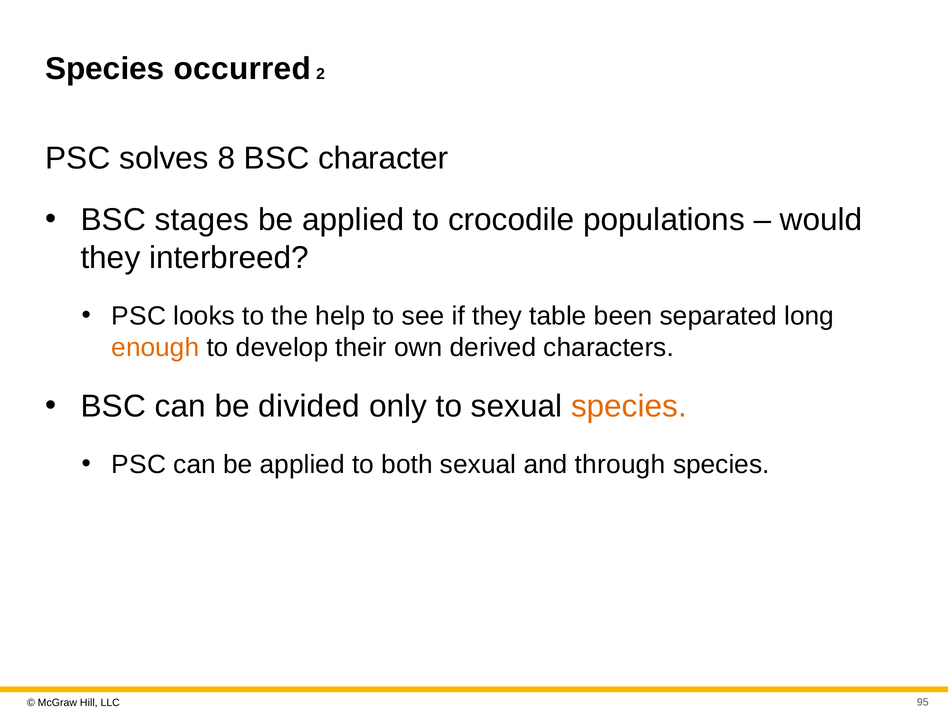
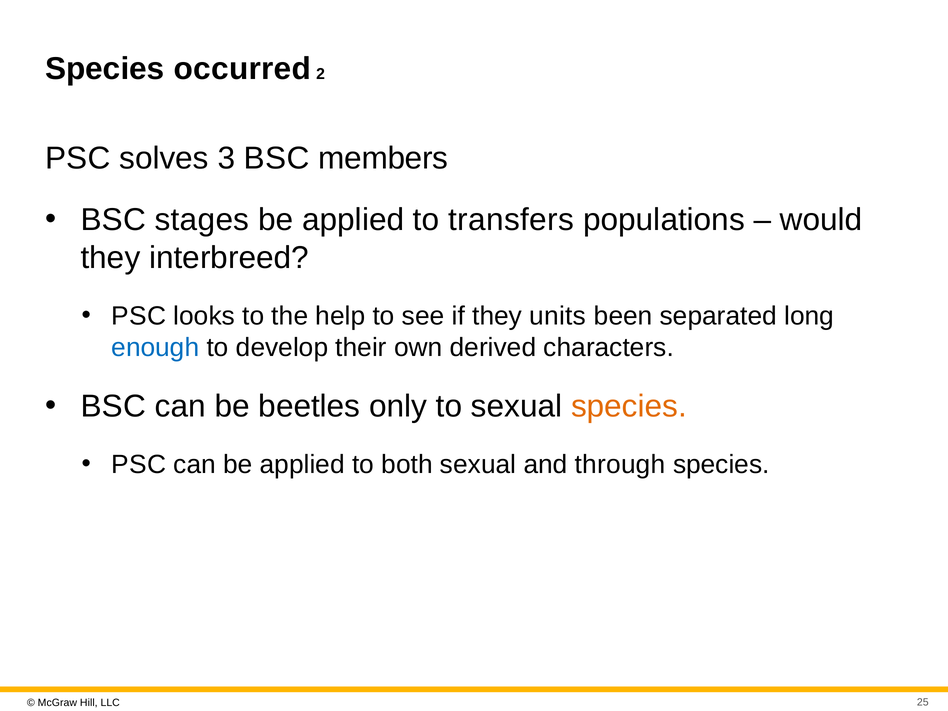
8: 8 -> 3 (226, 158)
character: character -> members (383, 158)
crocodile: crocodile -> transfers (511, 220)
table: table -> units (558, 316)
enough colour: orange -> blue (155, 348)
divided: divided -> beetles (309, 406)
95: 95 -> 25 (923, 702)
